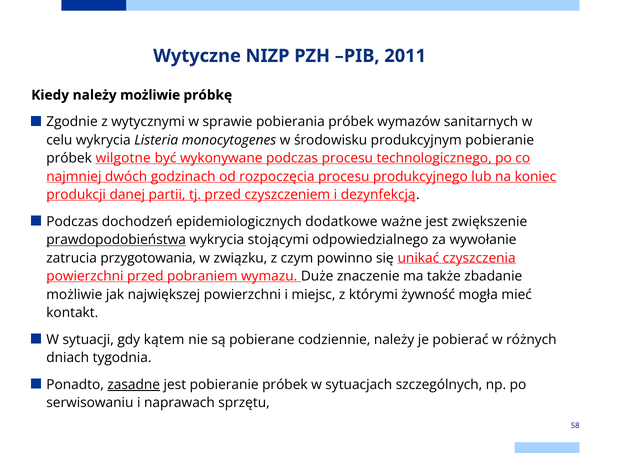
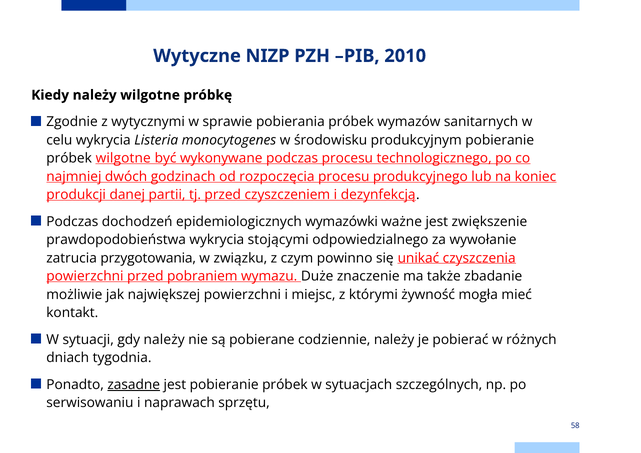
2011: 2011 -> 2010 (405, 56)
należy możliwie: możliwie -> wilgotne (150, 95)
dodatkowe: dodatkowe -> wymazówki (342, 222)
prawdopodobieństwa underline: present -> none (116, 240)
gdy kątem: kątem -> należy (164, 340)
